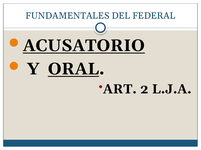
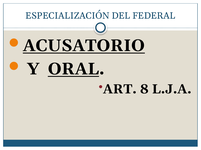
FUNDAMENTALES: FUNDAMENTALES -> ESPECIALIZACIÓN (67, 16)
2: 2 -> 8 (144, 90)
